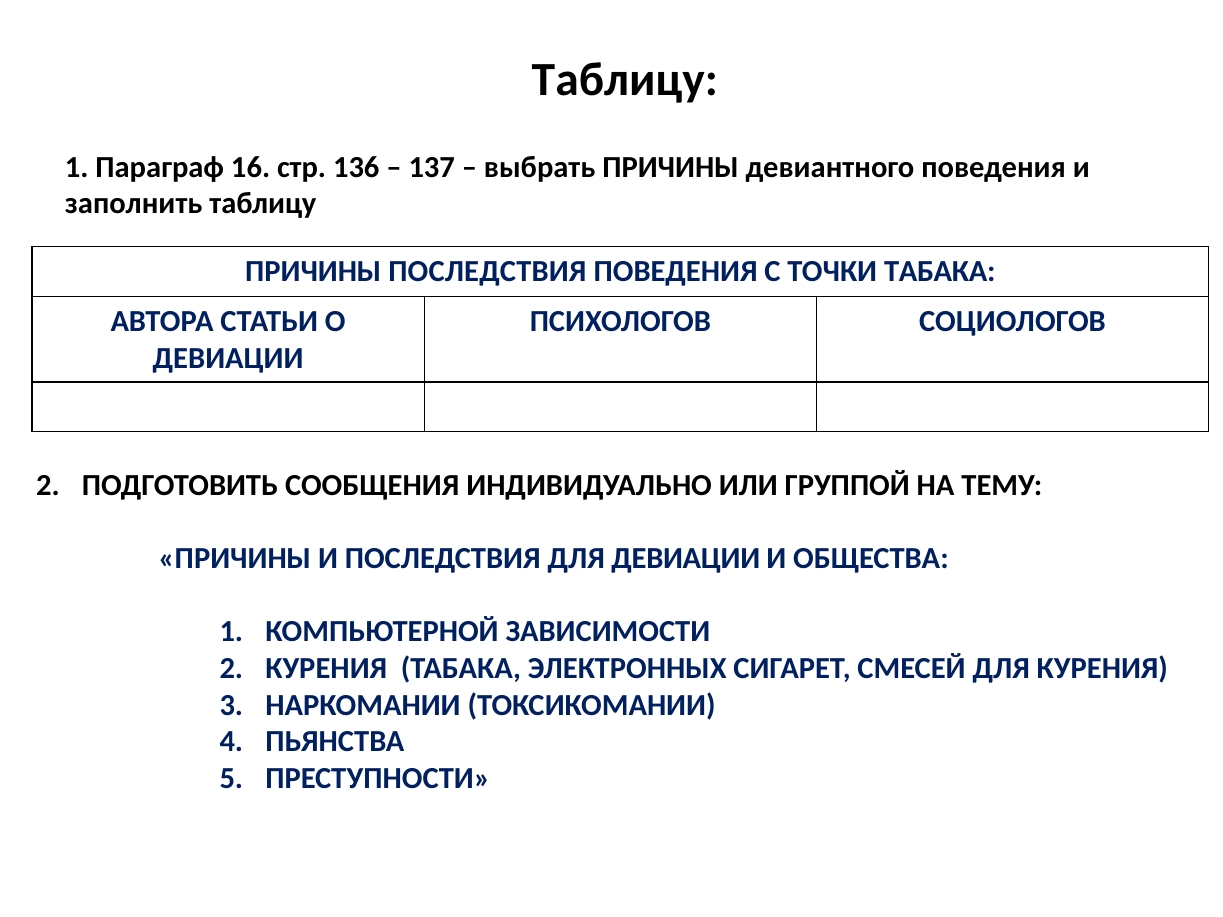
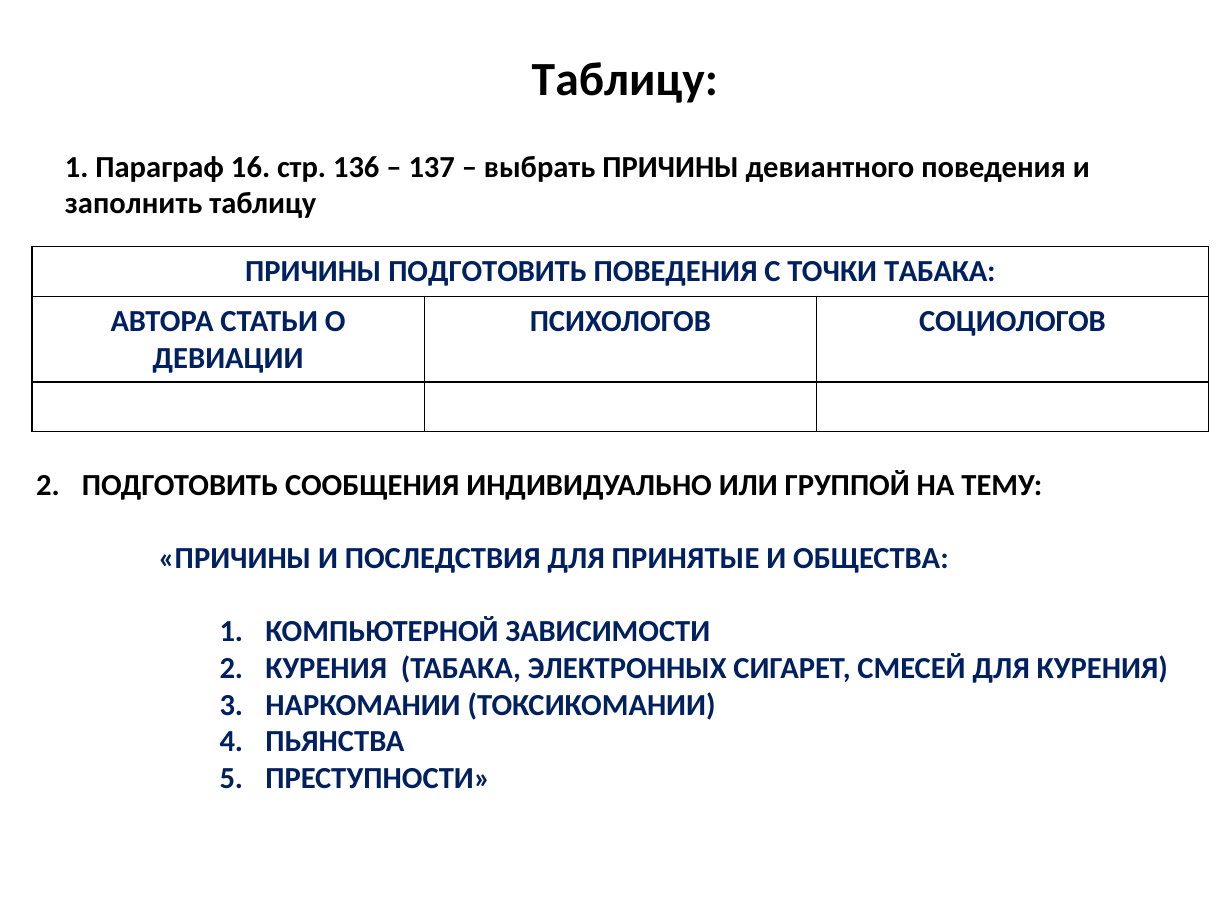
ПРИЧИНЫ ПОСЛЕДСТВИЯ: ПОСЛЕДСТВИЯ -> ПОДГОТОВИТЬ (488, 272)
ДЛЯ ДЕВИАЦИИ: ДЕВИАЦИИ -> ПРИНЯТЫЕ (686, 558)
